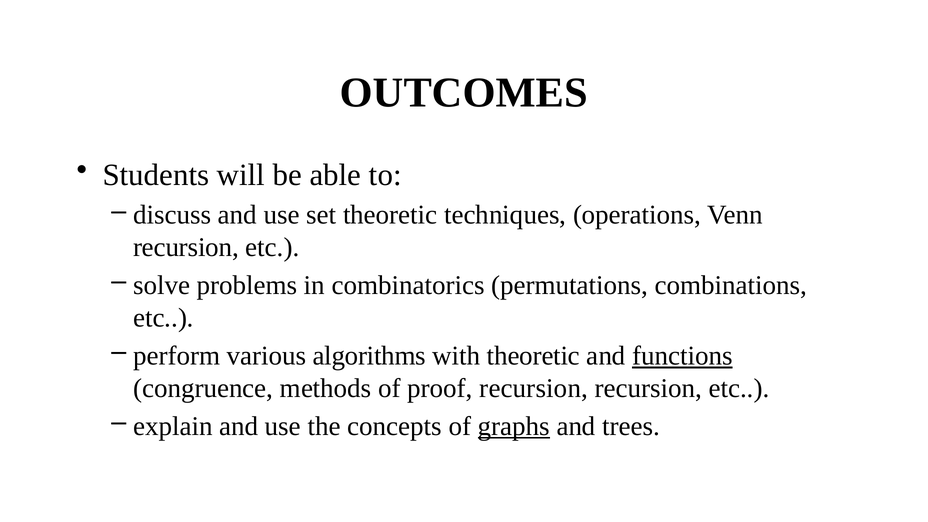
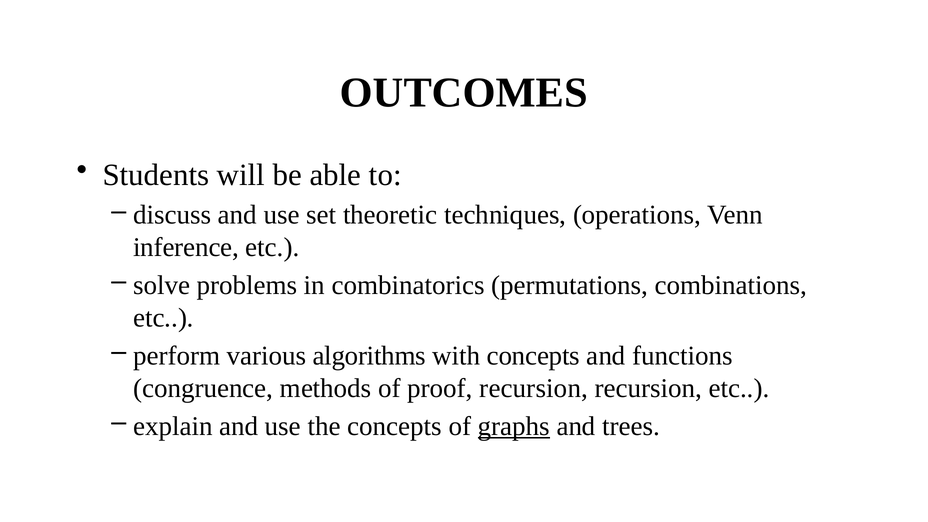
recursion: recursion -> inference (186, 247)
with theoretic: theoretic -> concepts (533, 356)
functions underline: present -> none (682, 356)
